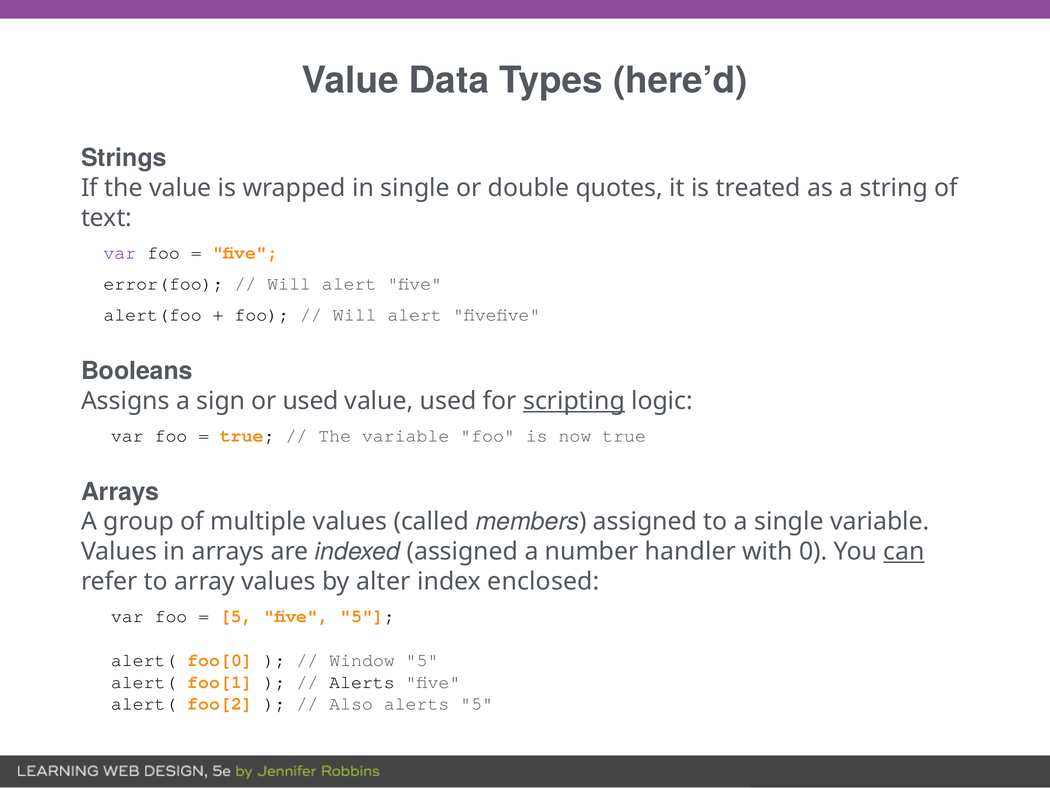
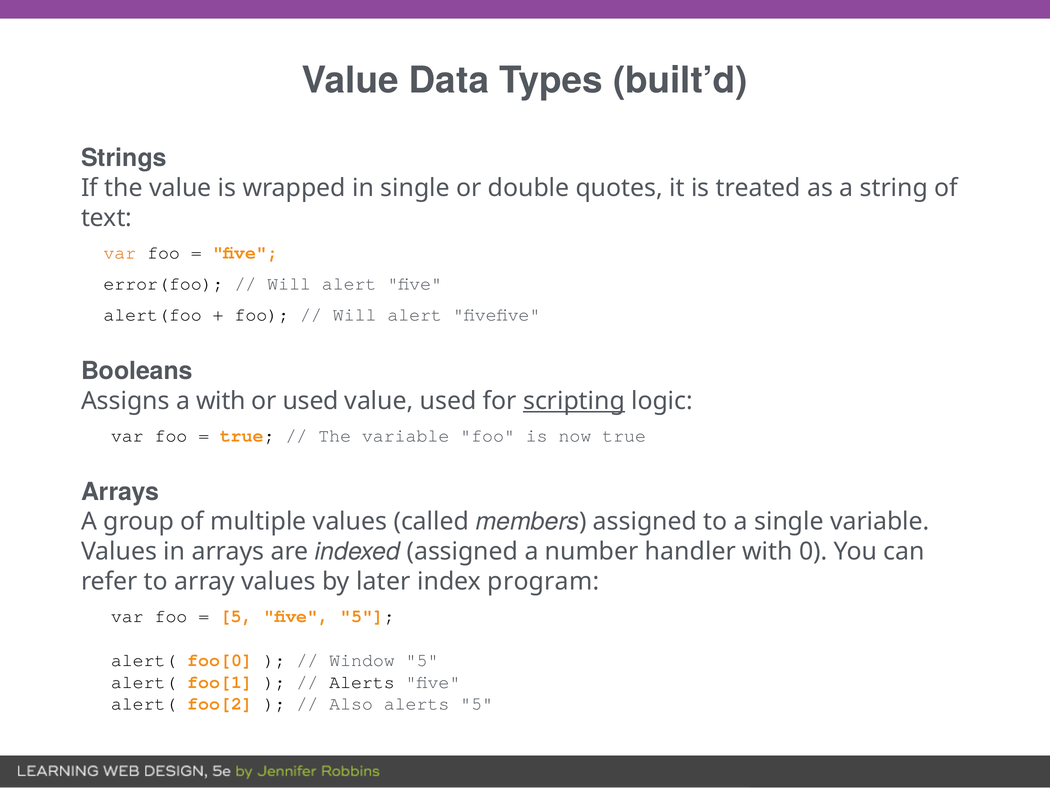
here’d: here’d -> built’d (680, 80)
var colour: purple -> orange (120, 252)
a sign: sign -> with (221, 401)
can underline: present -> none (904, 551)
alter: alter -> later (383, 581)
enclosed: enclosed -> program (543, 581)
